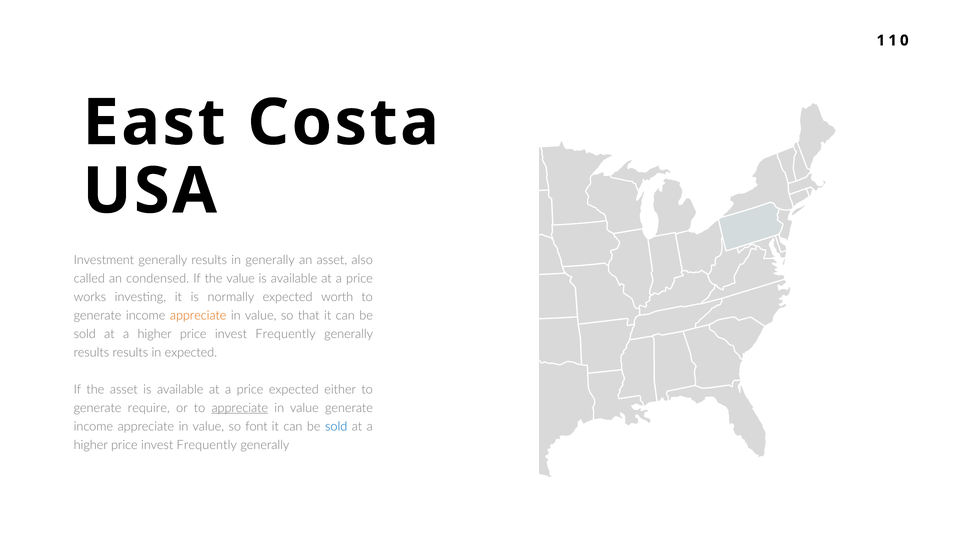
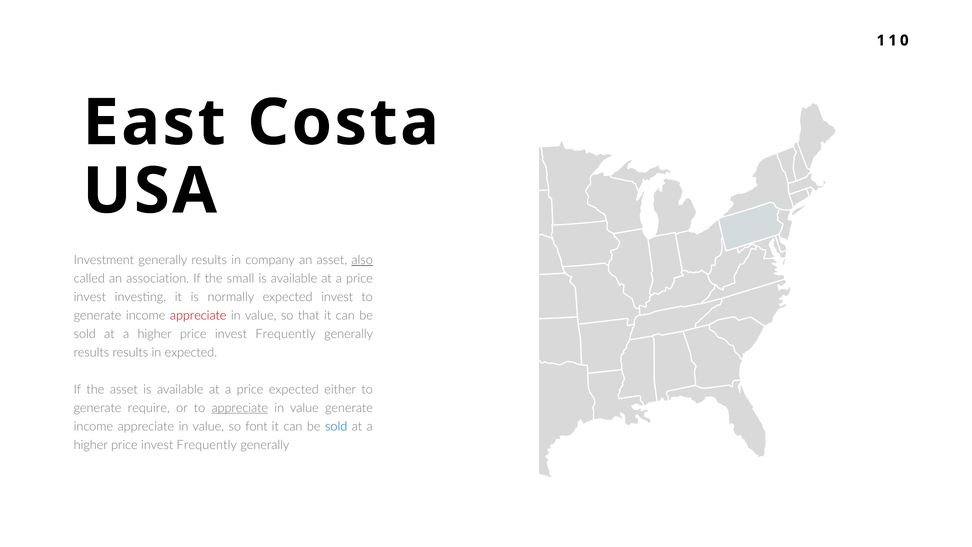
in generally: generally -> company (270, 260)
also underline: none -> present (362, 260)
condensed: condensed -> association (158, 278)
the value: value -> small (240, 278)
works: works -> invest (90, 297)
expected worth: worth -> invest (337, 297)
appreciate colour: orange -> red (198, 315)
